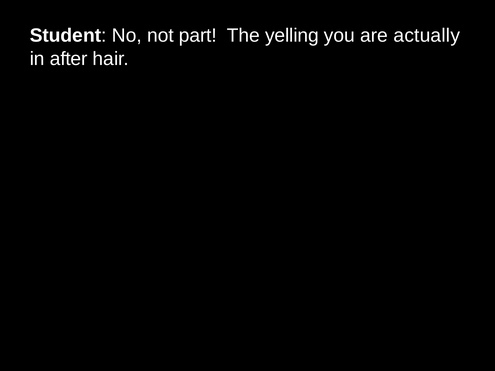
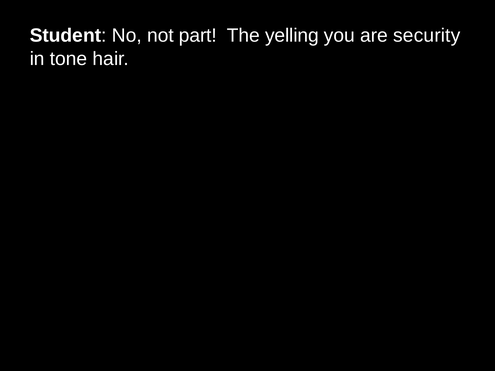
actually: actually -> security (427, 36)
after: after -> tone (69, 59)
